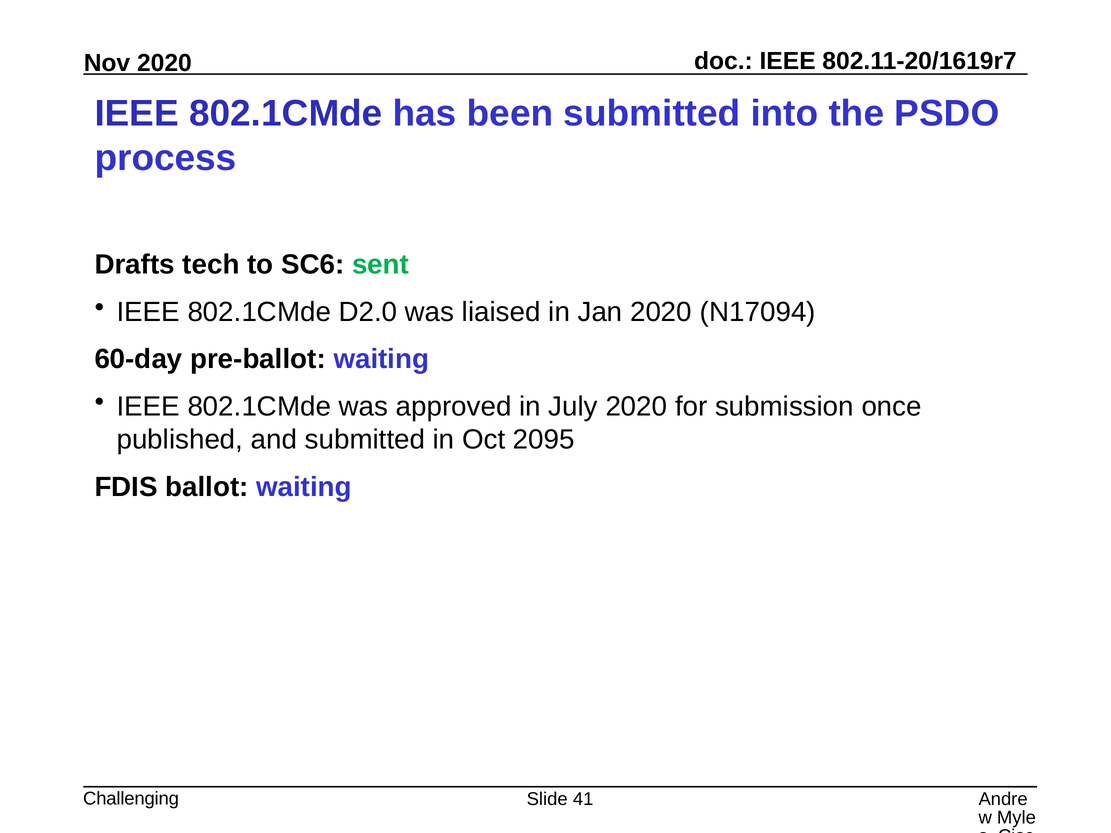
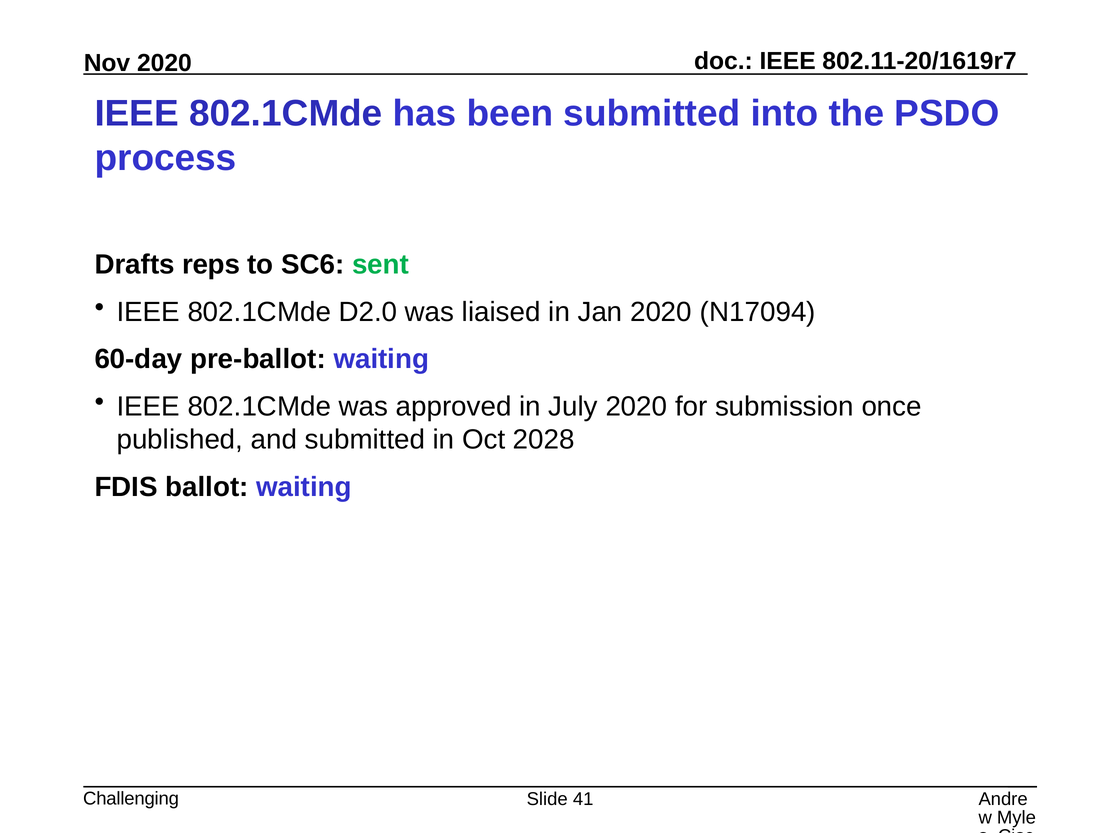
tech: tech -> reps (211, 265)
2095: 2095 -> 2028 (544, 440)
